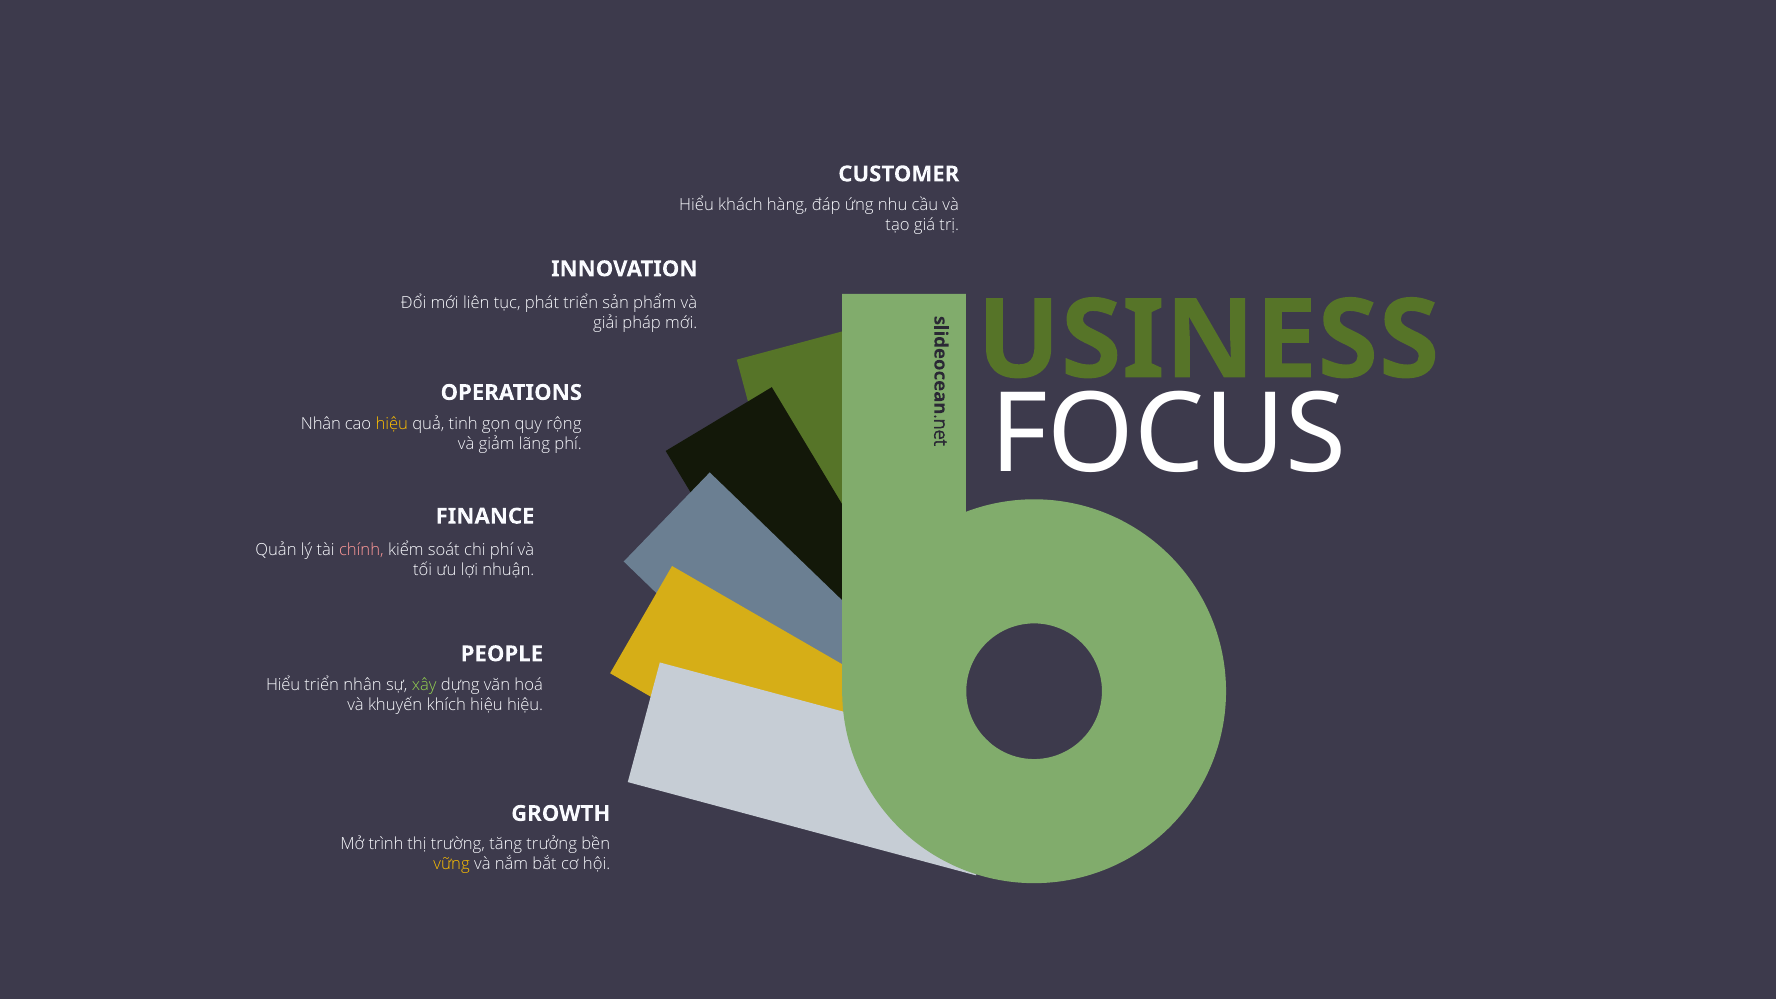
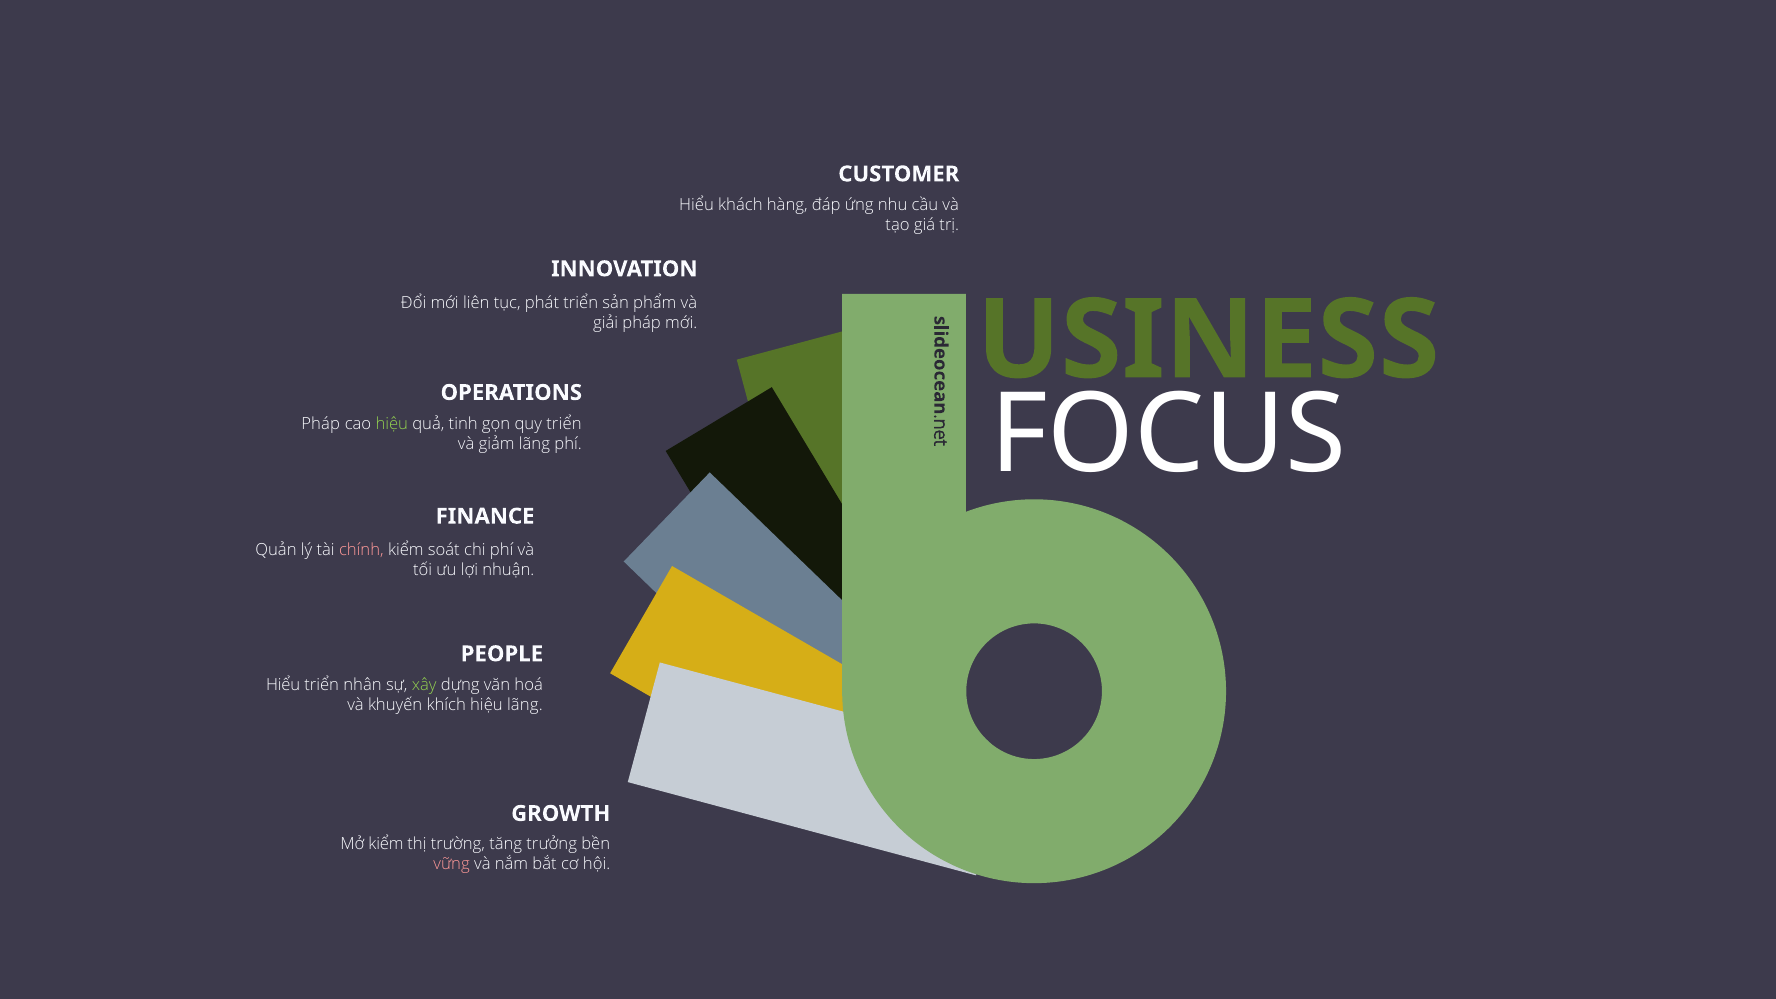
Nhân: Nhân -> Pháp (321, 424)
hiệu colour: yellow -> light green (392, 424)
quy rộng: rộng -> triển (564, 424)
hiệu hiệu: hiệu -> lãng (525, 705)
Mở trình: trình -> kiểm (386, 844)
vững colour: yellow -> pink (452, 864)
